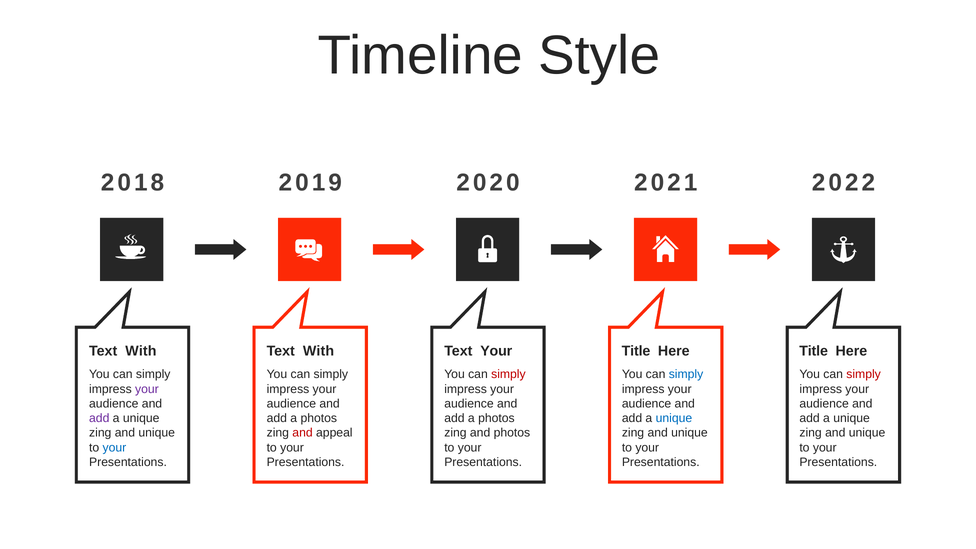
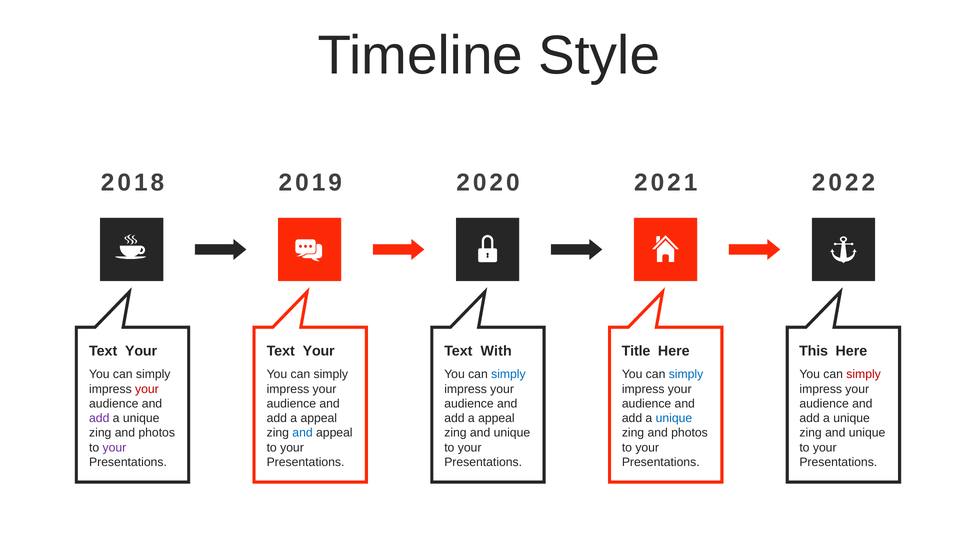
With: With -> Your (141, 351)
With: With -> Your (319, 351)
Text Your: Your -> With (496, 351)
Title: Title -> This (814, 351)
simply colour: red -> blue (508, 374)
your colour: purple -> red (147, 389)
photos: photos -> appeal (319, 418)
photos: photos -> appeal (496, 418)
unique: unique -> photos (157, 433)
and colour: red -> blue (303, 433)
photos: photos -> unique (512, 433)
unique: unique -> photos (689, 433)
your colour: blue -> purple (114, 448)
